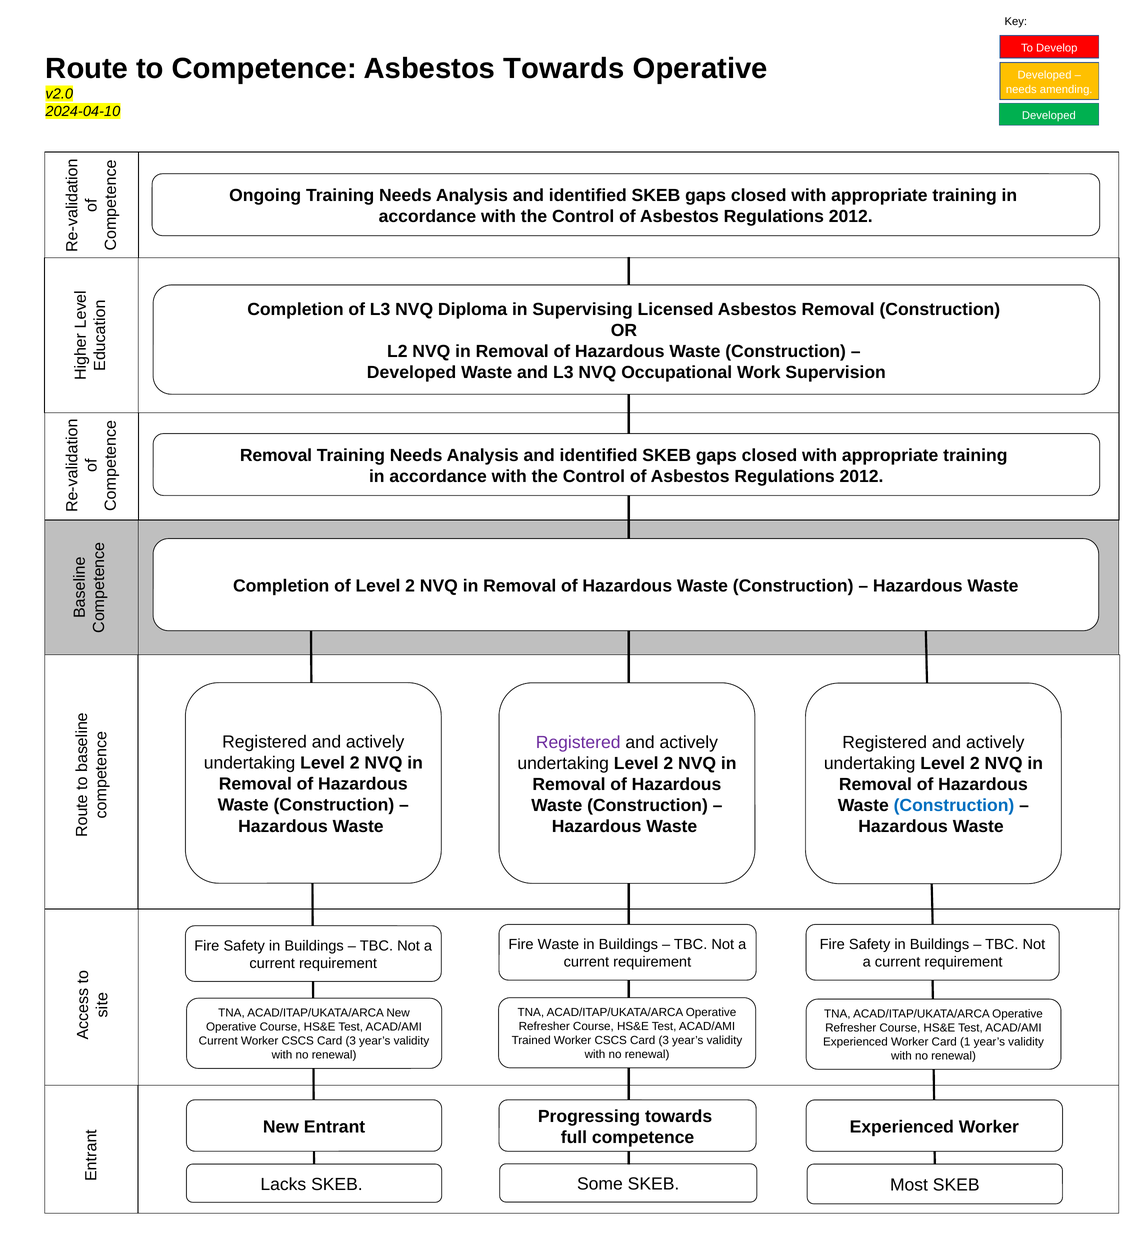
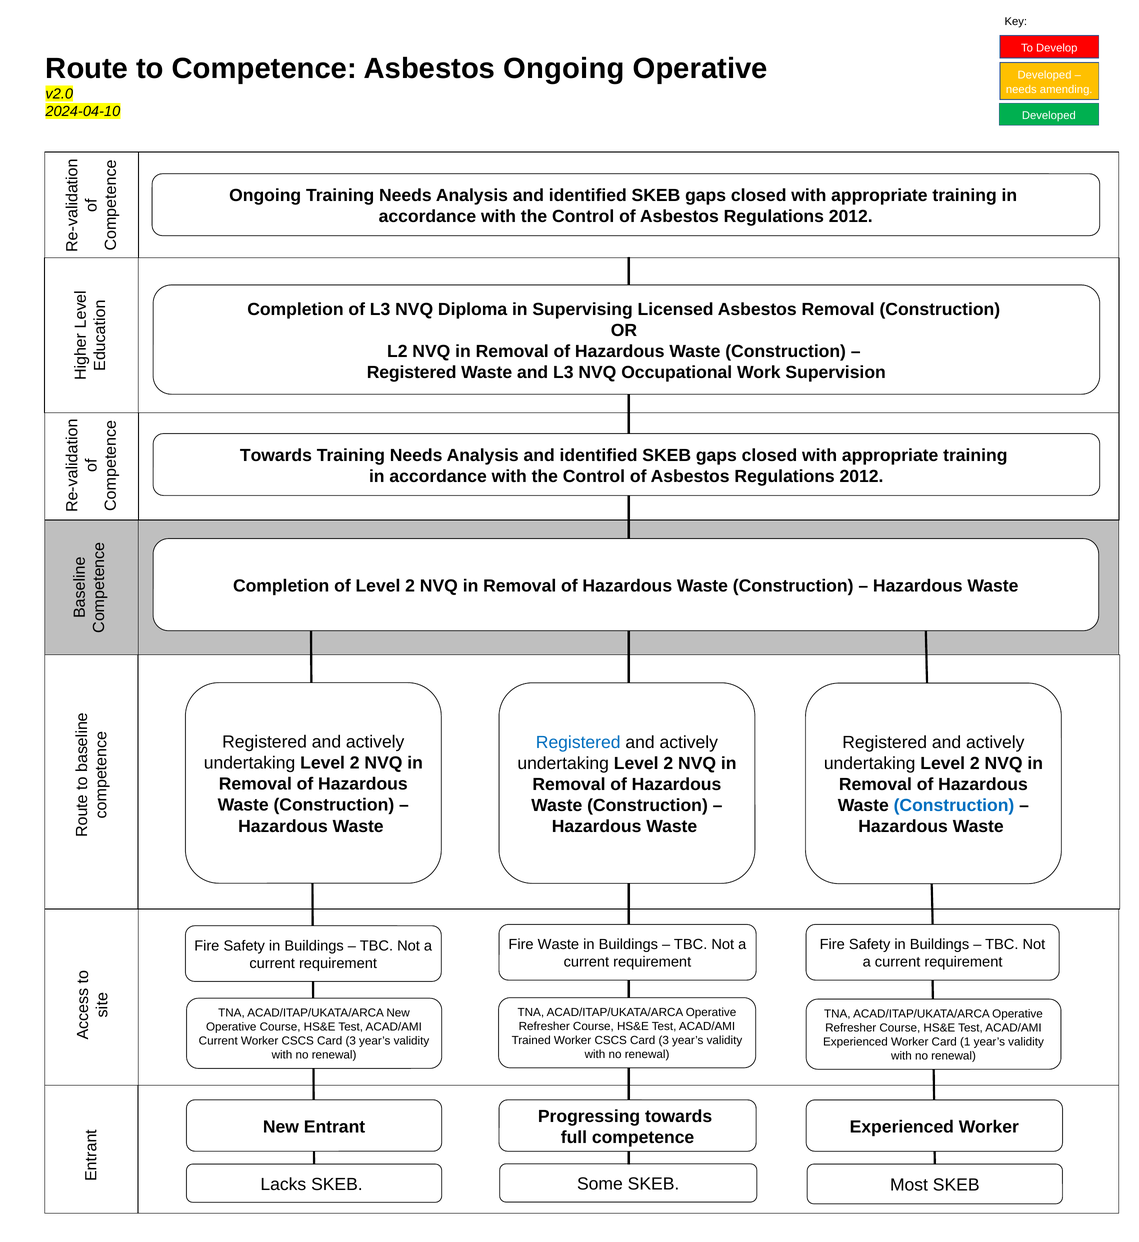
Asbestos Towards: Towards -> Ongoing (564, 68)
Developed: Developed -> Registered (412, 373)
Removal: Removal -> Towards (276, 455)
Registered colour: purple -> blue (578, 743)
